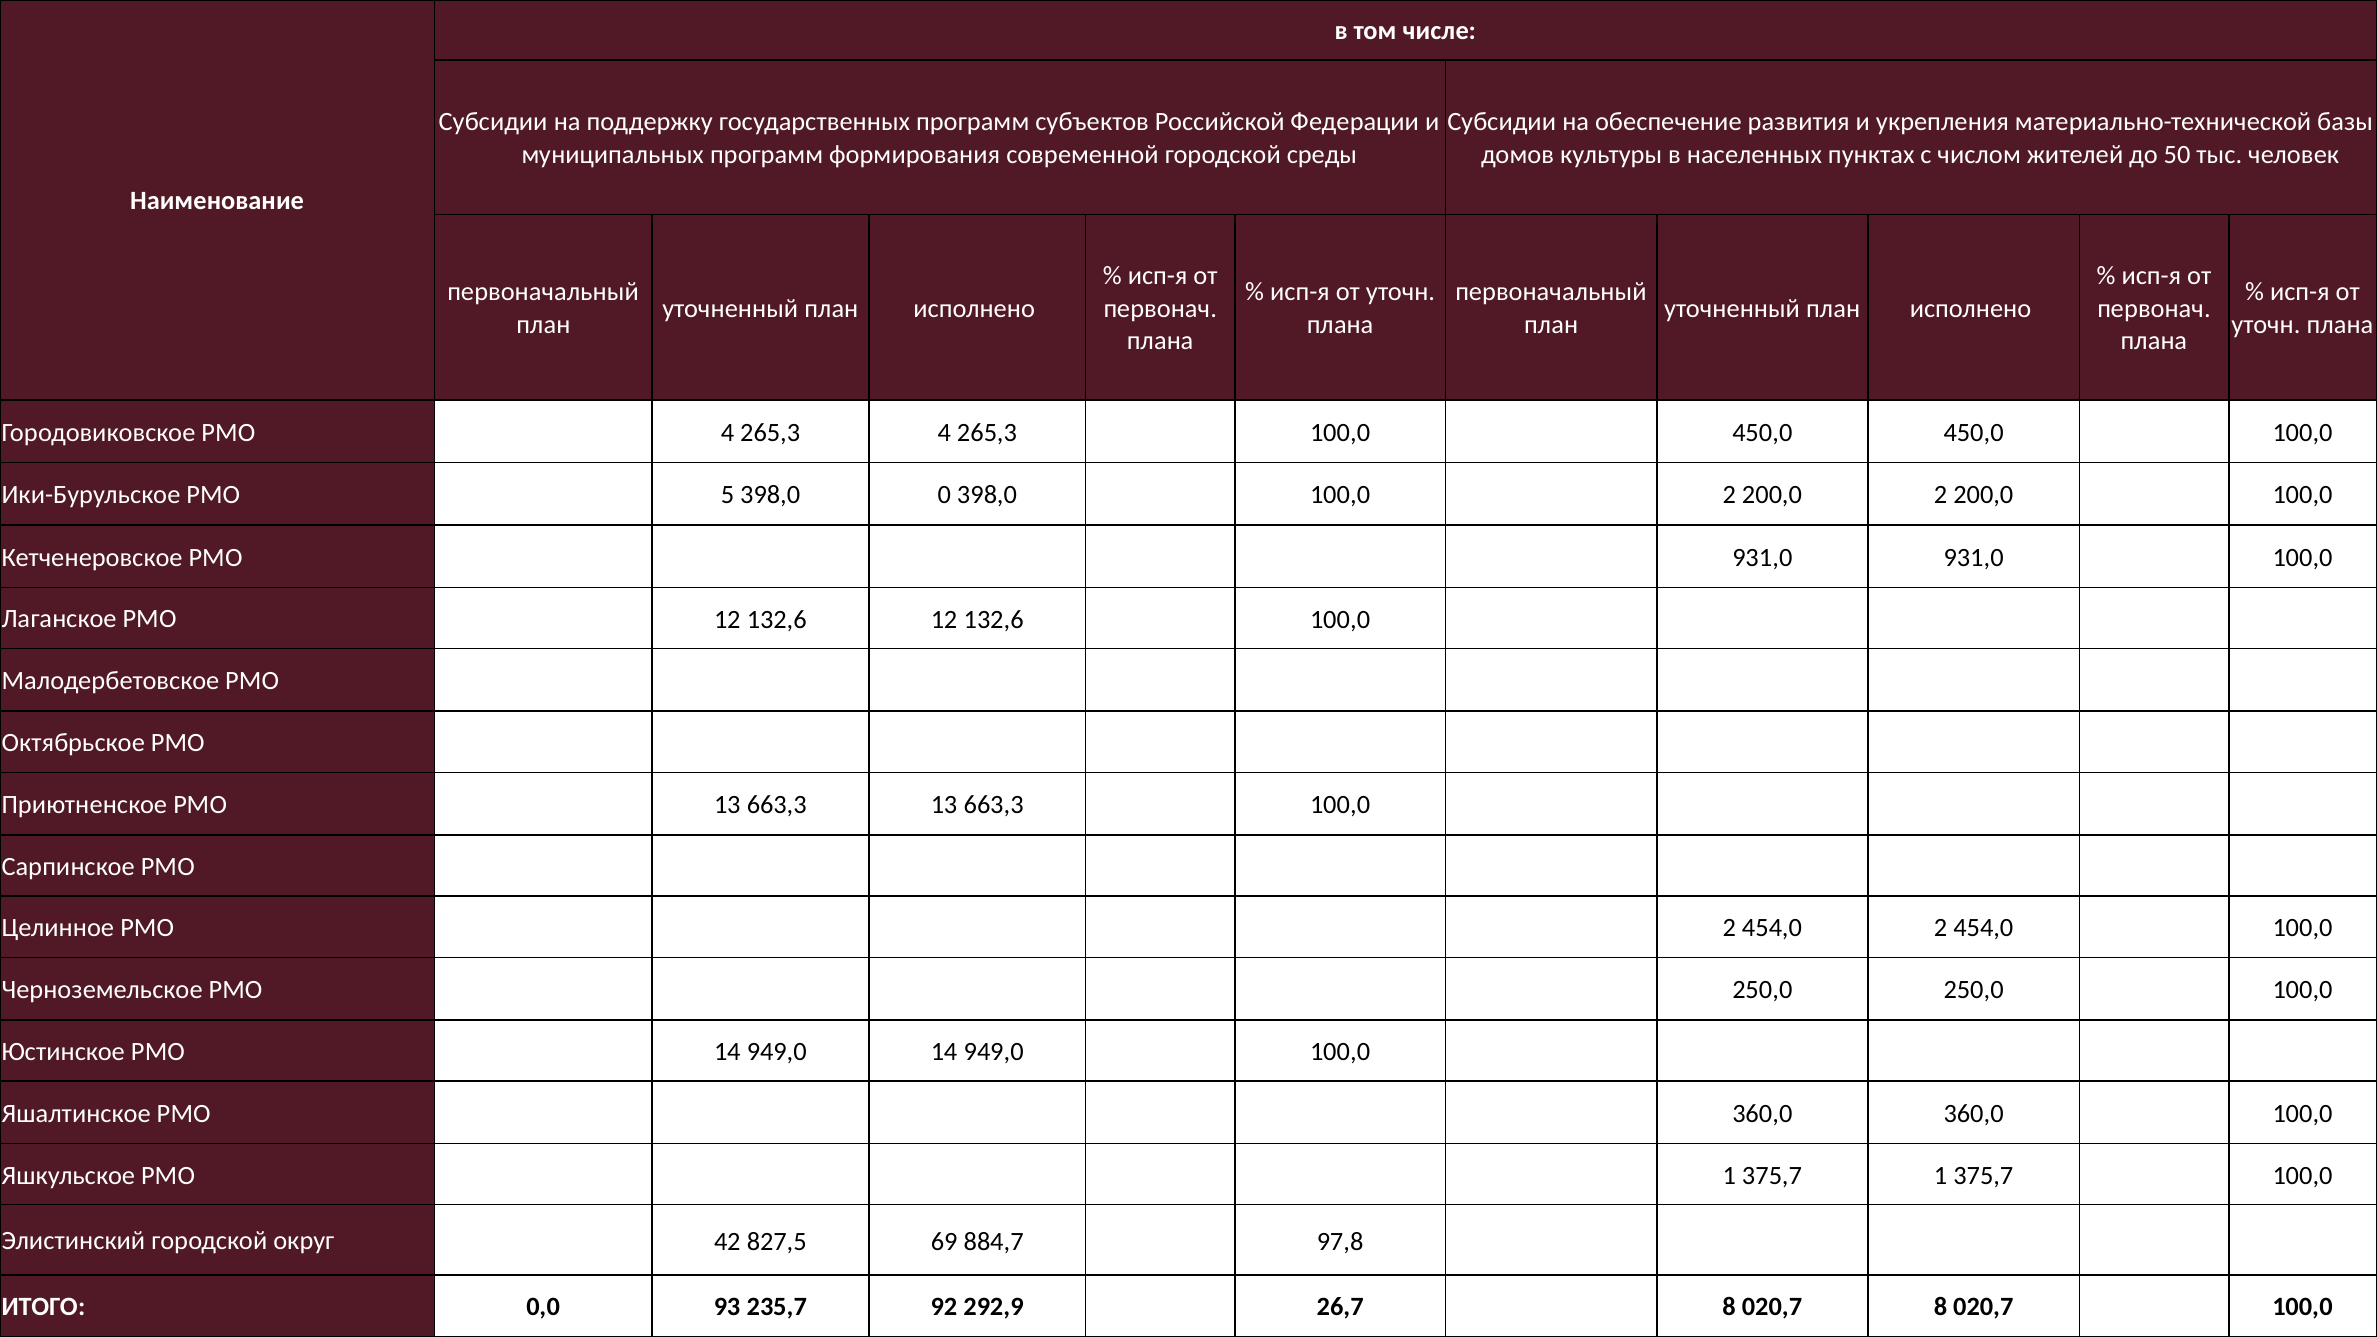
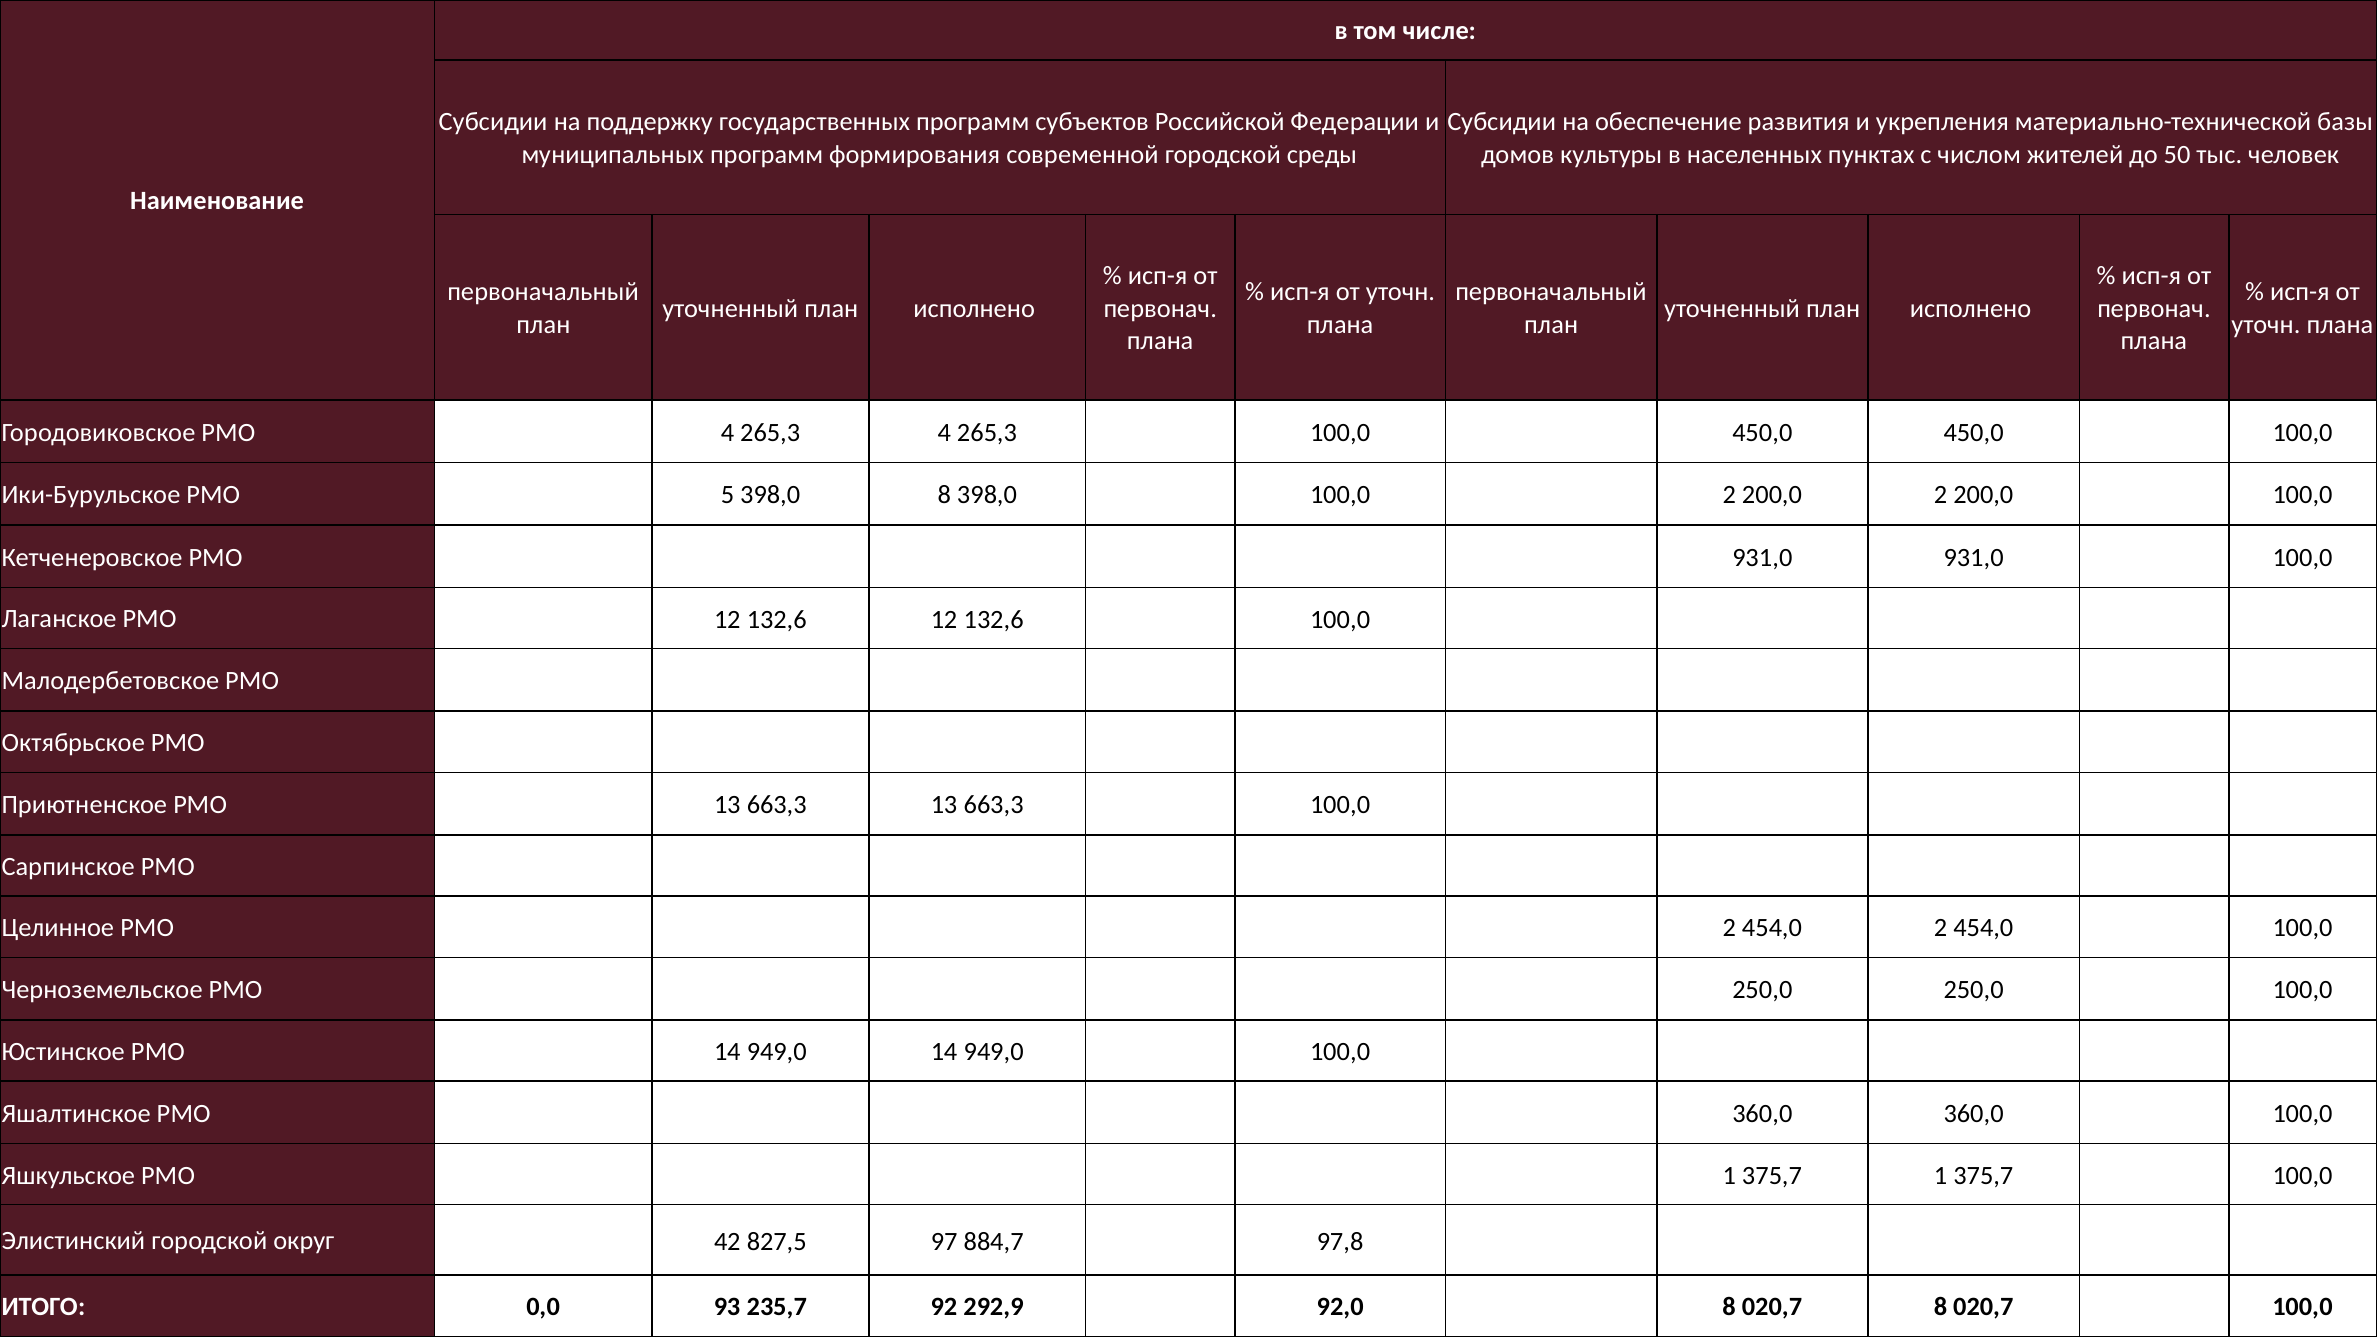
398,0 0: 0 -> 8 (944, 495)
69: 69 -> 97 (944, 1242)
26,7: 26,7 -> 92,0 (1340, 1307)
